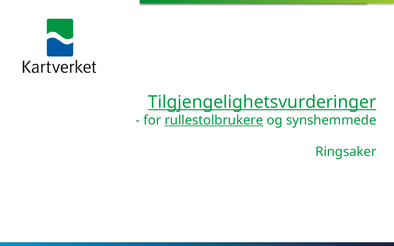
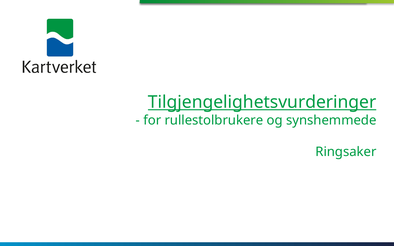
rullestolbrukere underline: present -> none (214, 120)
